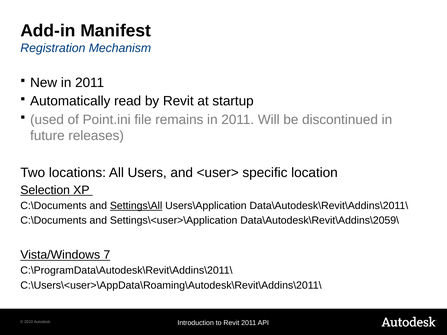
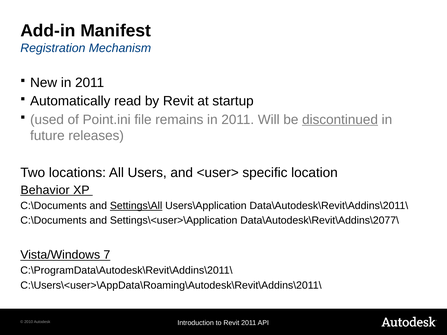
discontinued underline: none -> present (340, 120)
Selection: Selection -> Behavior (45, 190)
Data\Autodesk\Revit\Addins\2059\: Data\Autodesk\Revit\Addins\2059\ -> Data\Autodesk\Revit\Addins\2077\ (320, 221)
